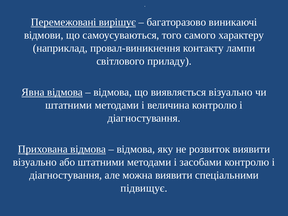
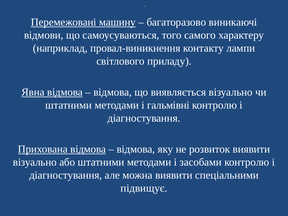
вирішує: вирішує -> машину (117, 22)
величина: величина -> гальмівні (168, 105)
